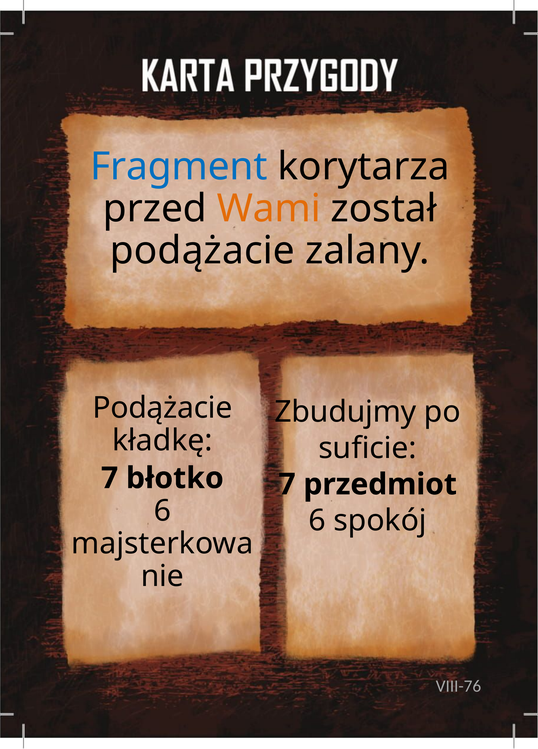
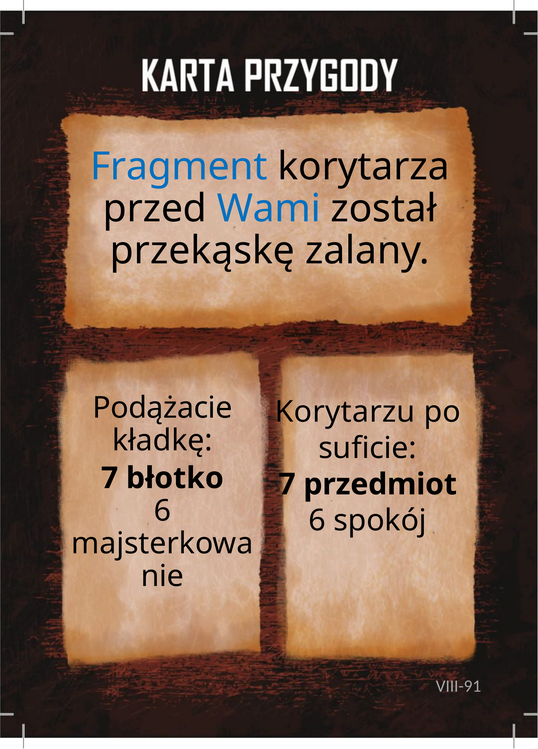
Wami colour: orange -> blue (269, 208)
podążacie: podążacie -> przekąskę (202, 251)
Zbudujmy: Zbudujmy -> Korytarzu (345, 412)
VIII-76: VIII-76 -> VIII-91 (458, 686)
